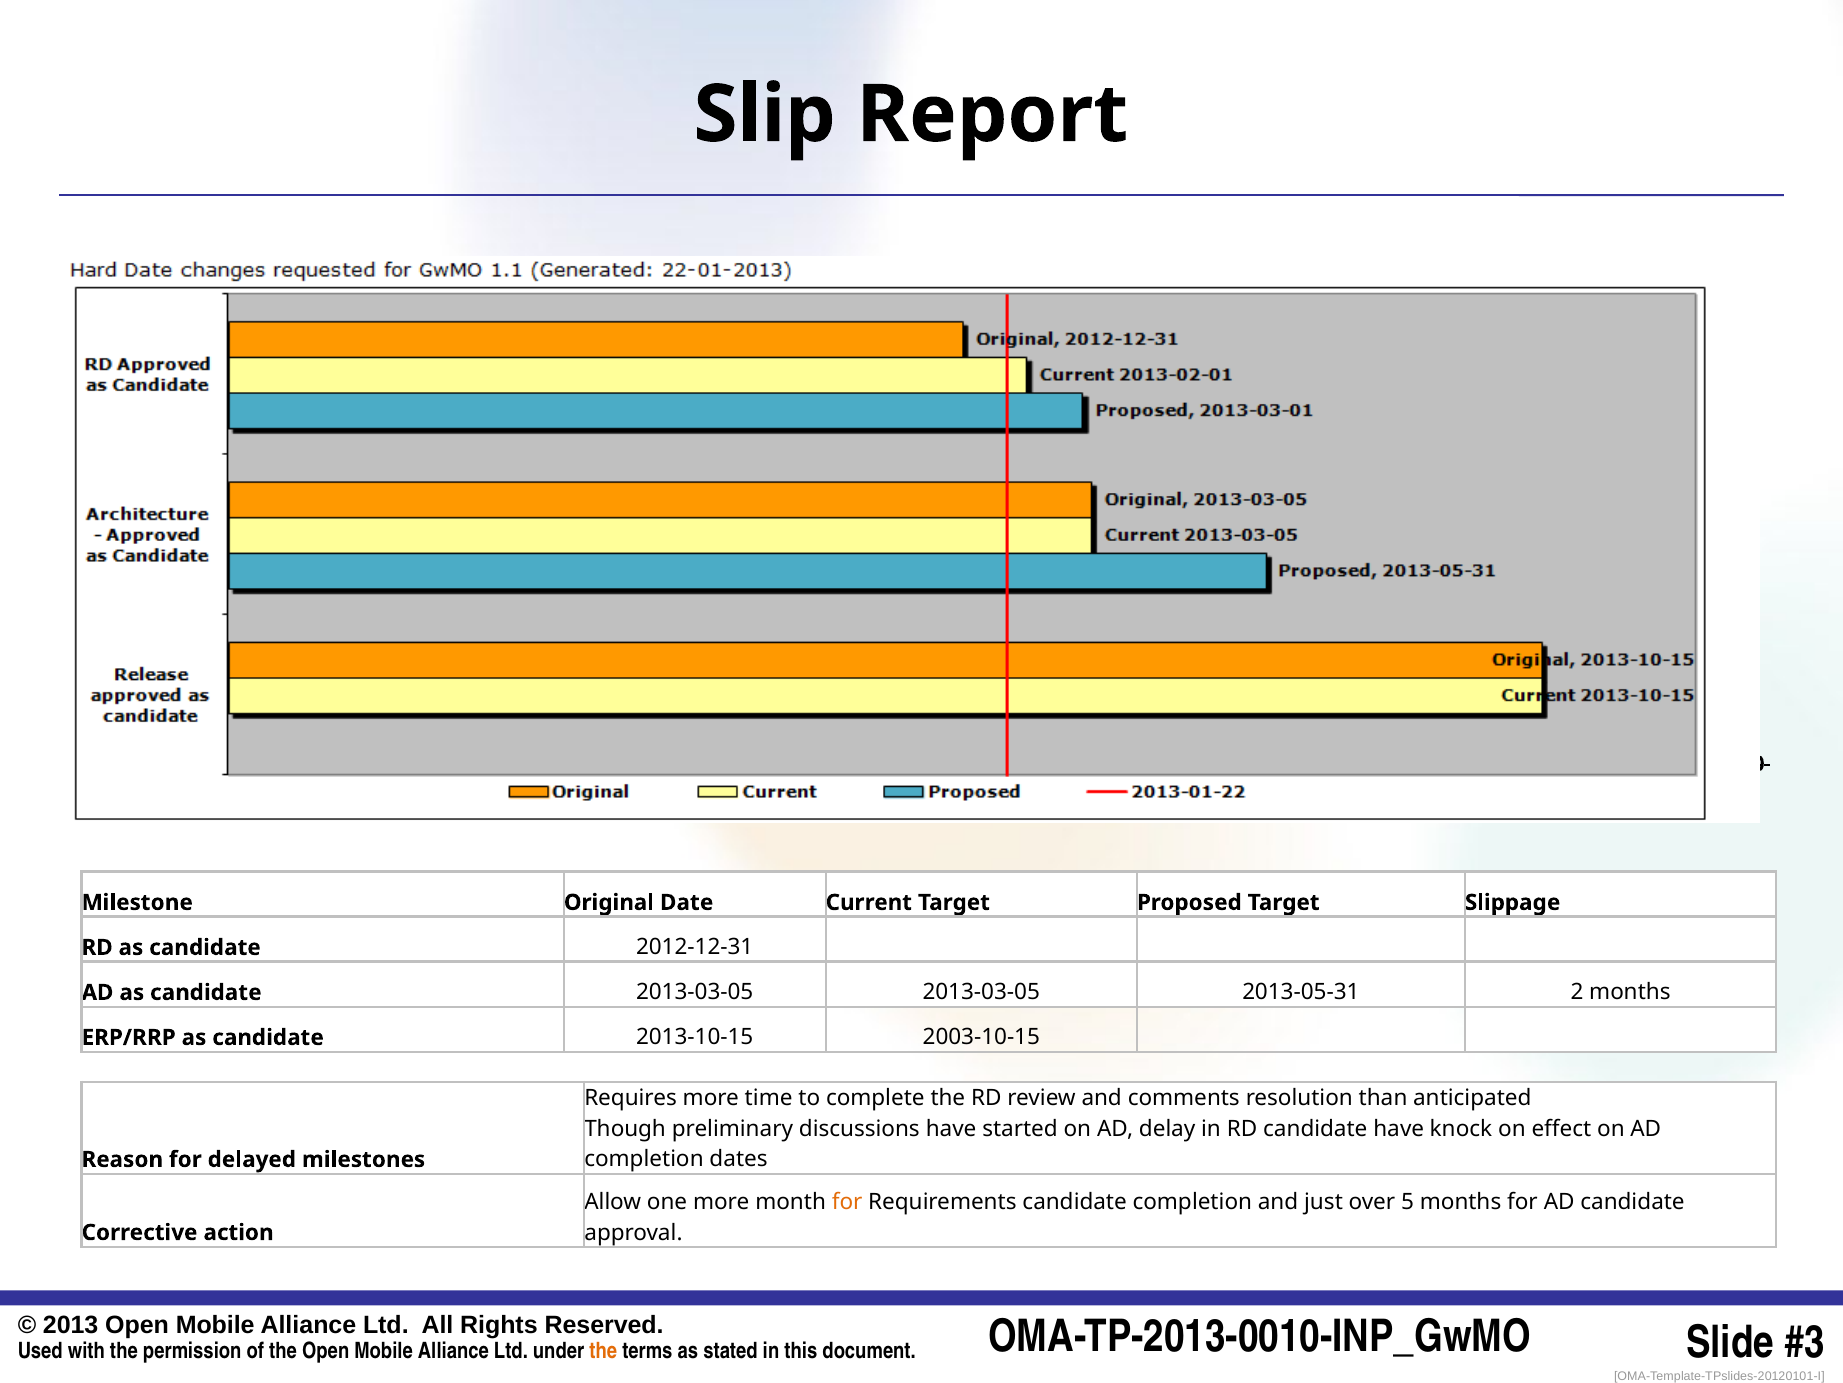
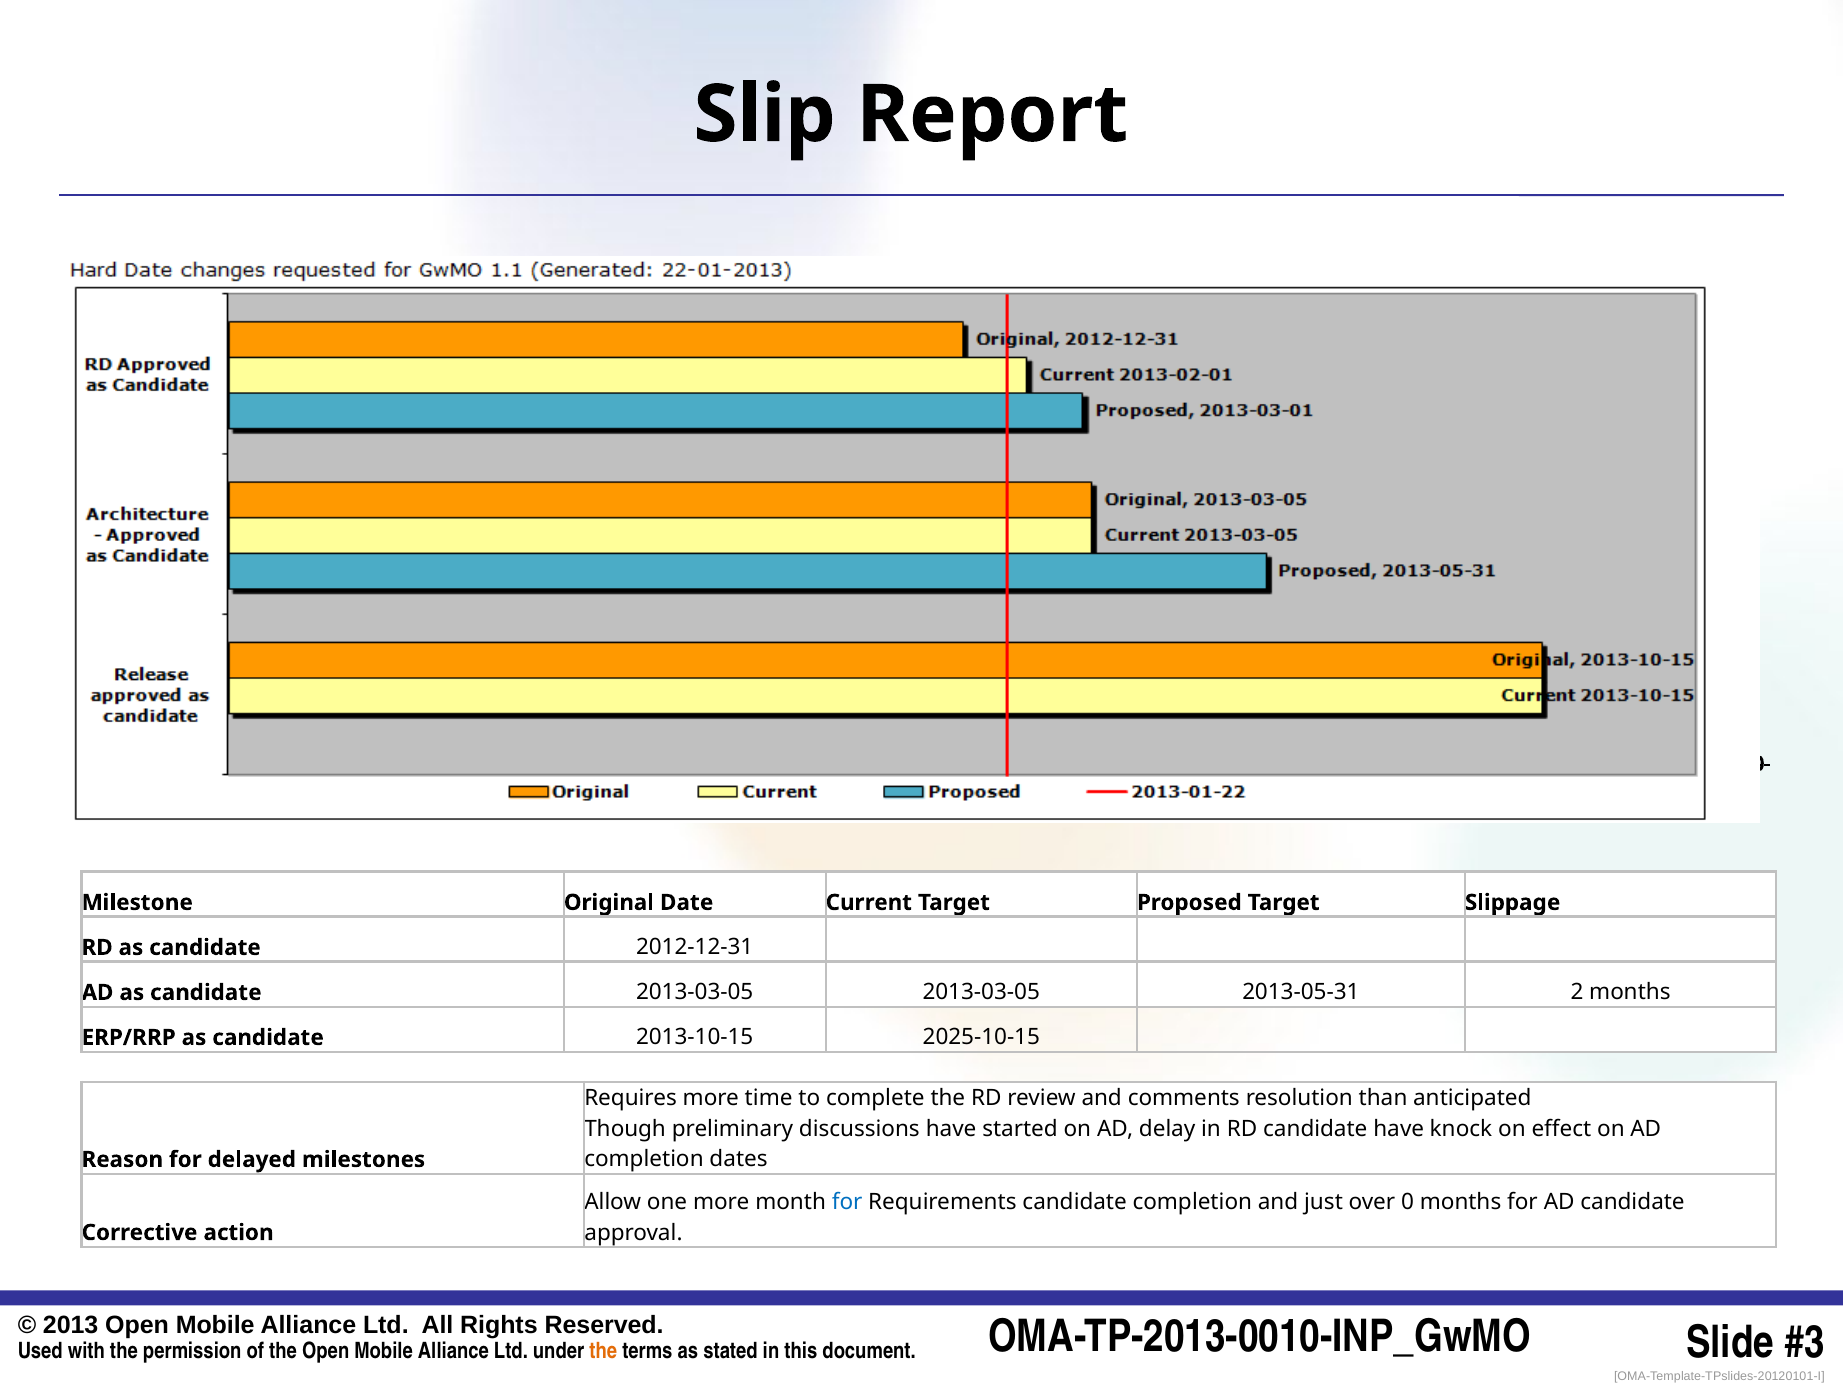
2003-10-15: 2003-10-15 -> 2025-10-15 (981, 1037)
for colour: orange -> blue (847, 1201)
5: 5 -> 0 (1408, 1201)
